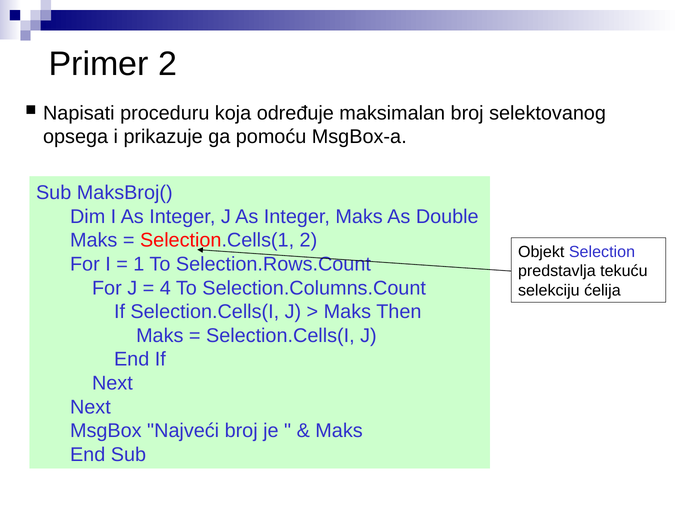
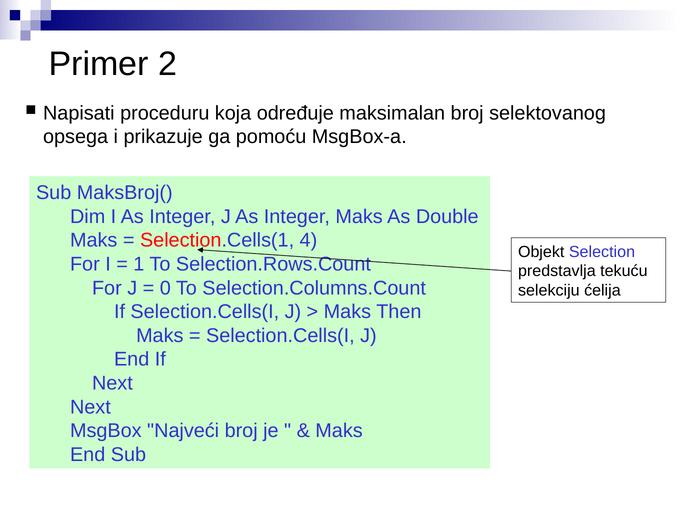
Selection.Cells(1 2: 2 -> 4 (308, 240)
4: 4 -> 0 (165, 288)
